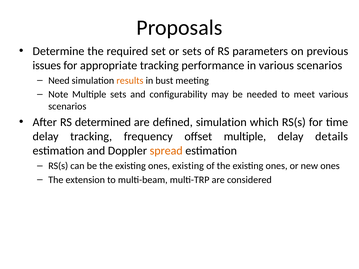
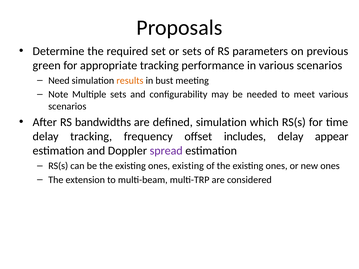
issues: issues -> green (47, 66)
determined: determined -> bandwidths (103, 122)
offset multiple: multiple -> includes (245, 137)
details: details -> appear (332, 137)
spread colour: orange -> purple (166, 151)
